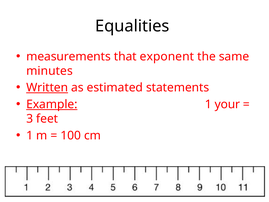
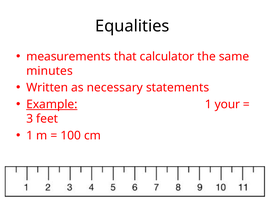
exponent: exponent -> calculator (167, 56)
Written underline: present -> none (47, 88)
estimated: estimated -> necessary (115, 88)
